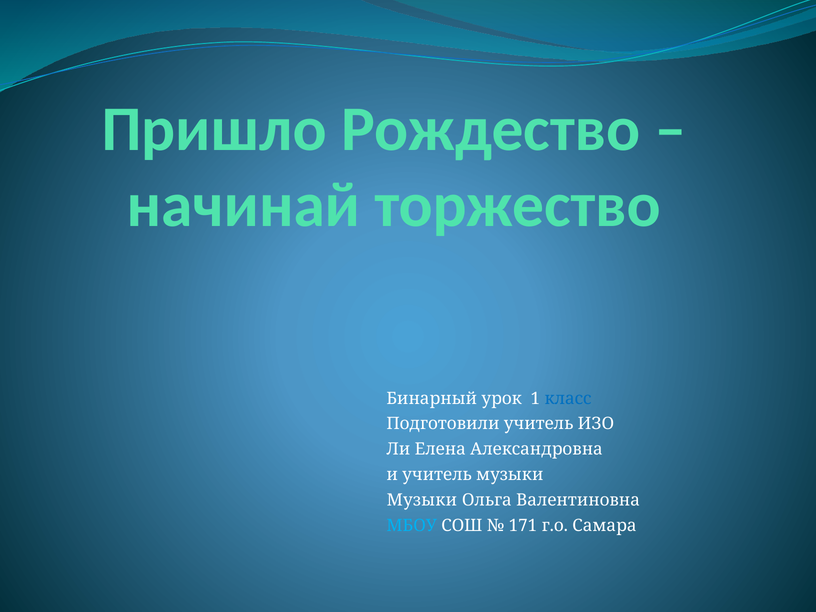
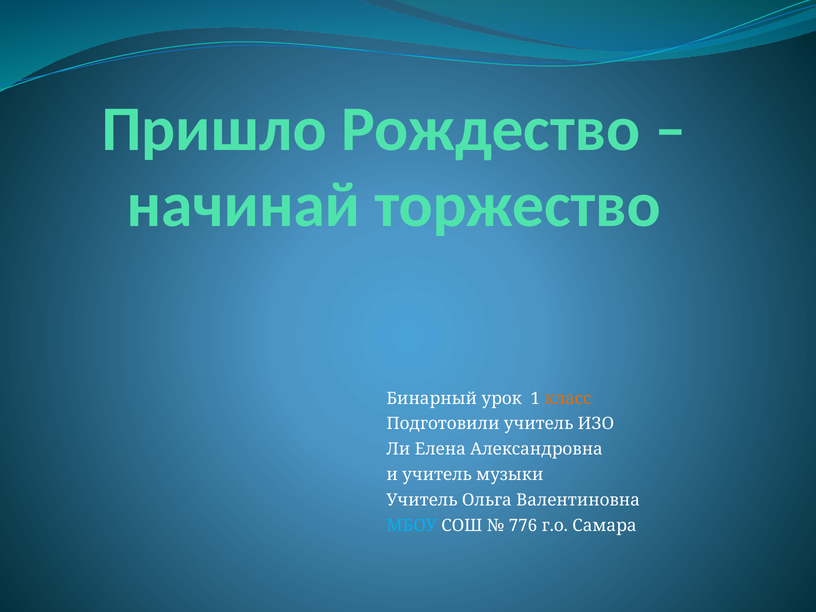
класс colour: blue -> orange (568, 399)
Музыки: Музыки -> Учитель (422, 500)
171: 171 -> 776 (523, 525)
